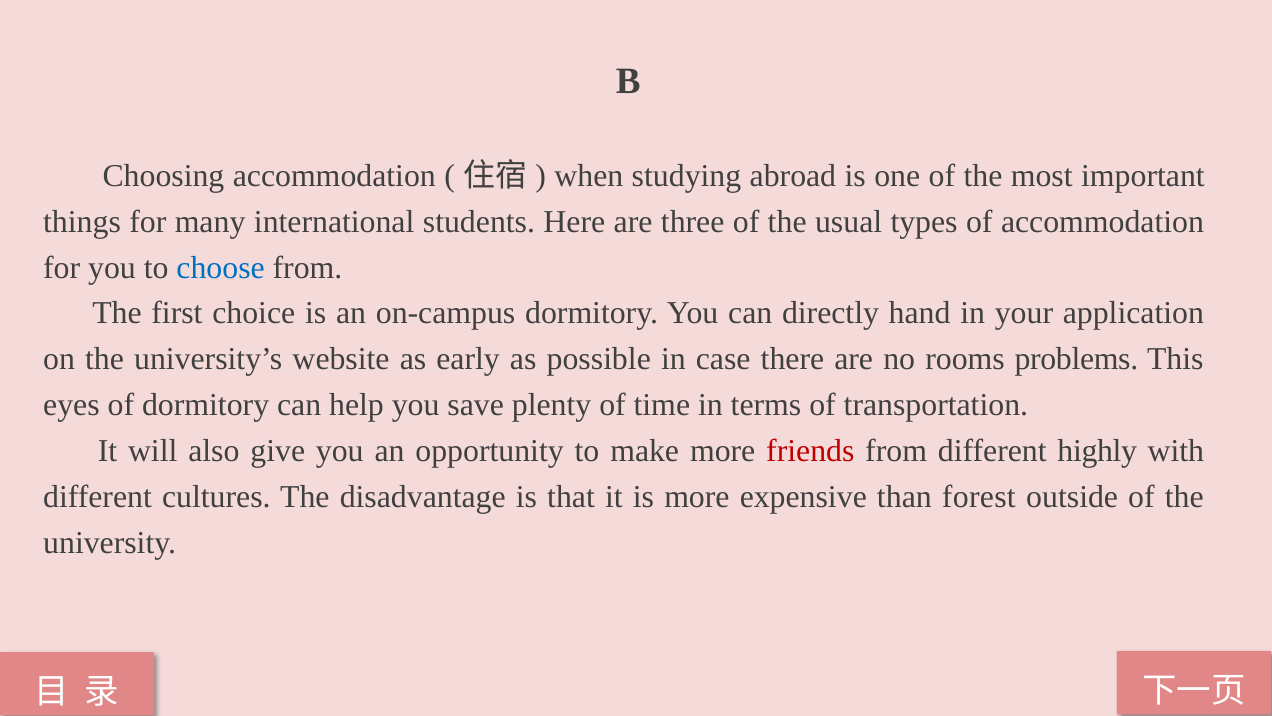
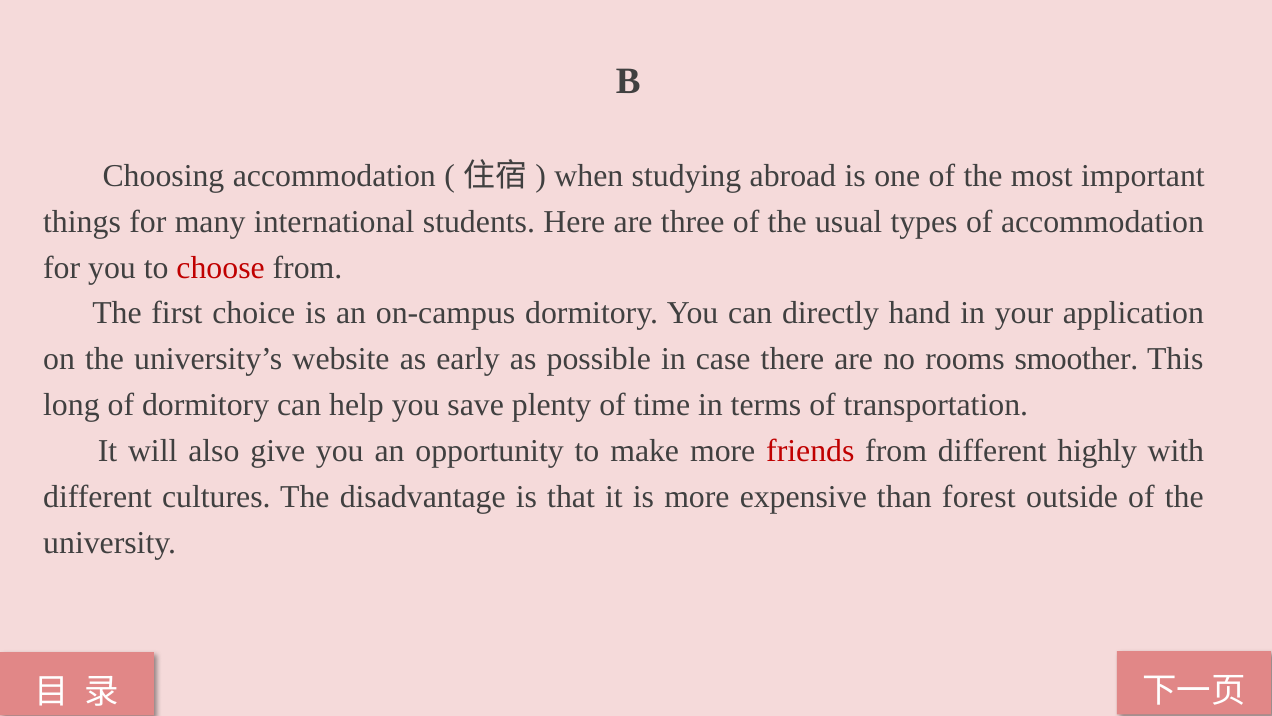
choose colour: blue -> red (221, 267)
problems: problems -> smoother (1076, 359)
eyes: eyes -> long (71, 405)
